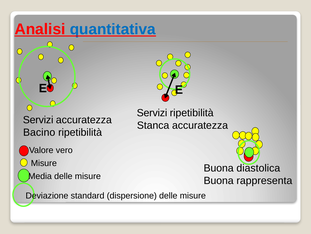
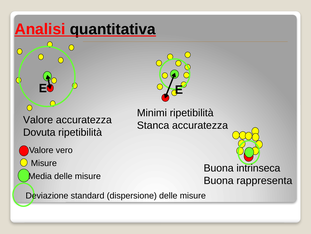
quantitativa colour: blue -> black (113, 29)
Servizi: Servizi -> Minimi (152, 113)
Servizi: Servizi -> Valore (38, 120)
Bacino: Bacino -> Dovuta (39, 132)
diastolica: diastolica -> intrinseca (258, 168)
